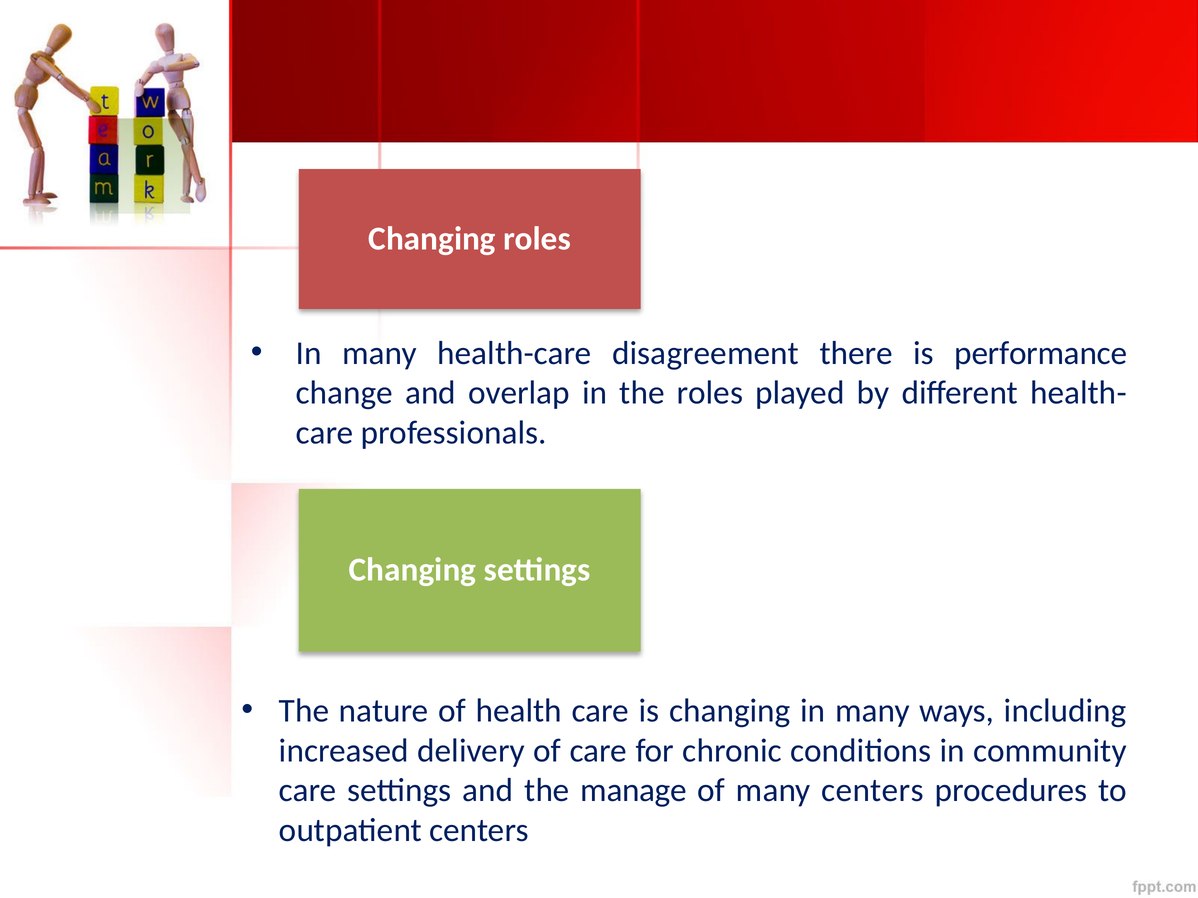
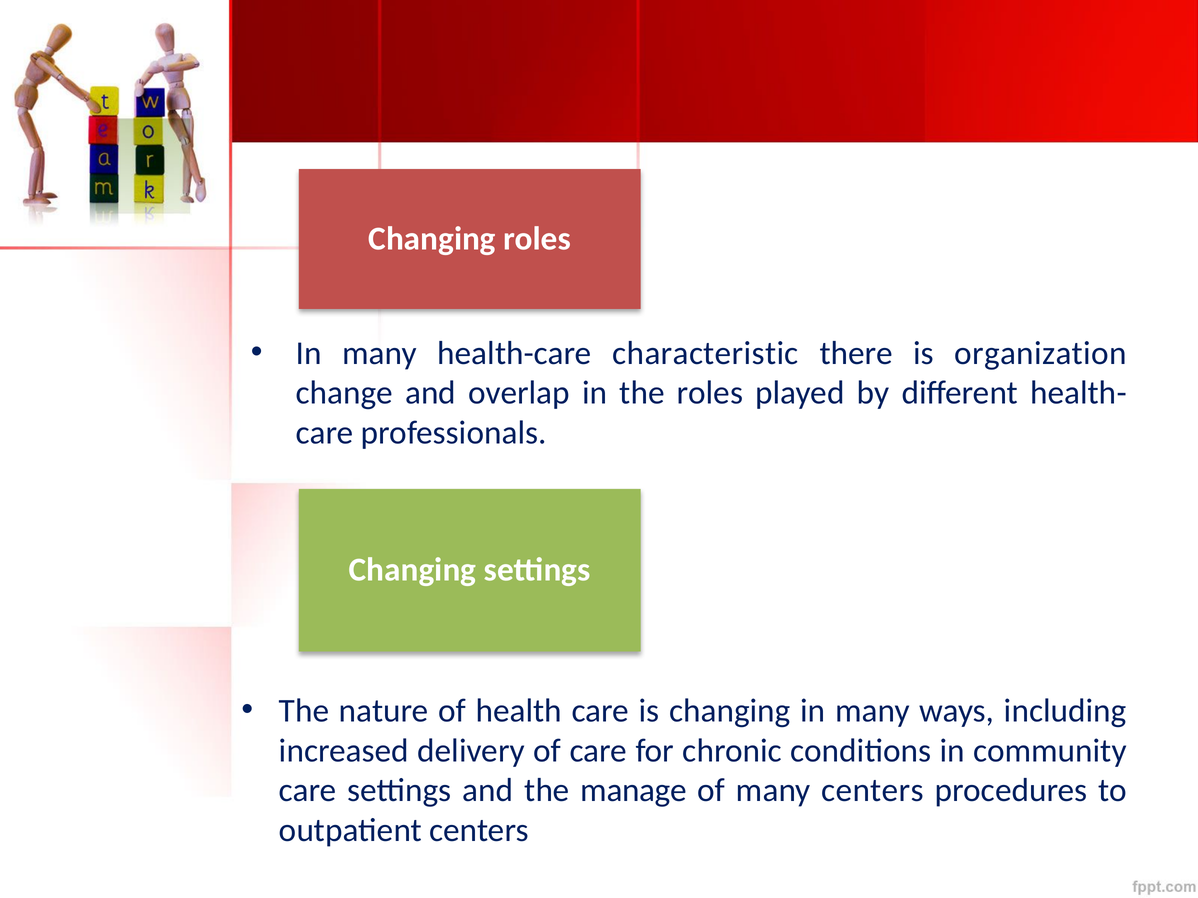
disagreement: disagreement -> characteristic (705, 353)
performance: performance -> organization (1040, 353)
